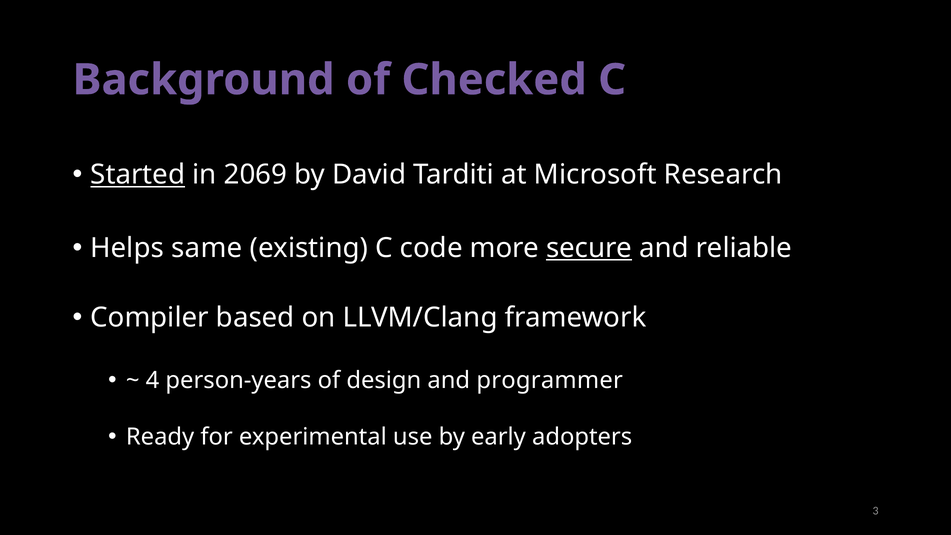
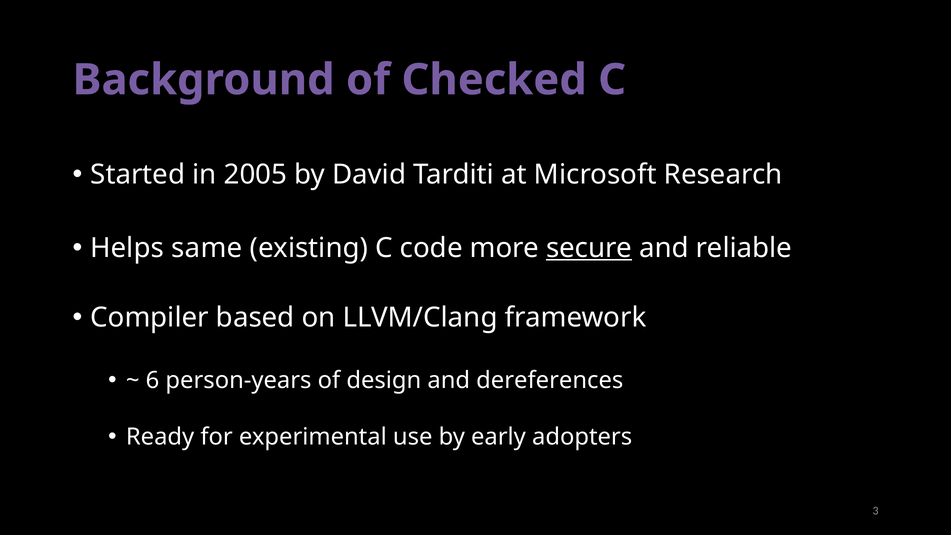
Started underline: present -> none (138, 175)
2069: 2069 -> 2005 (255, 175)
4: 4 -> 6 (153, 381)
programmer: programmer -> dereferences (550, 381)
